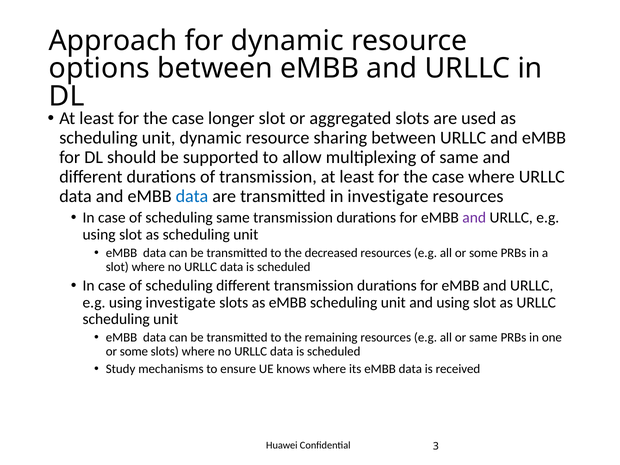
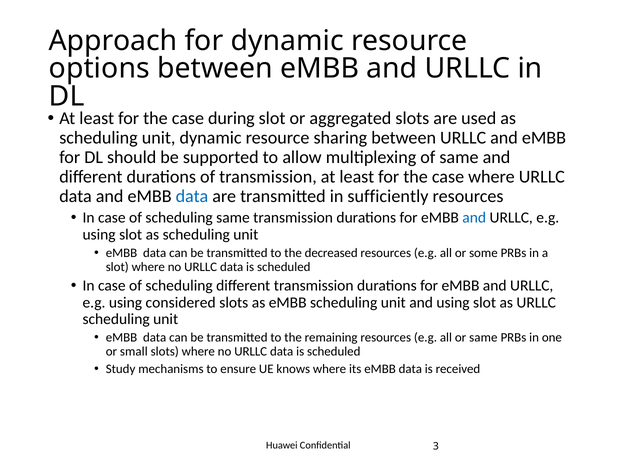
longer: longer -> during (231, 118)
in investigate: investigate -> sufficiently (388, 196)
and colour: purple -> blue (474, 218)
using investigate: investigate -> considered (181, 302)
some: some -> small (134, 352)
